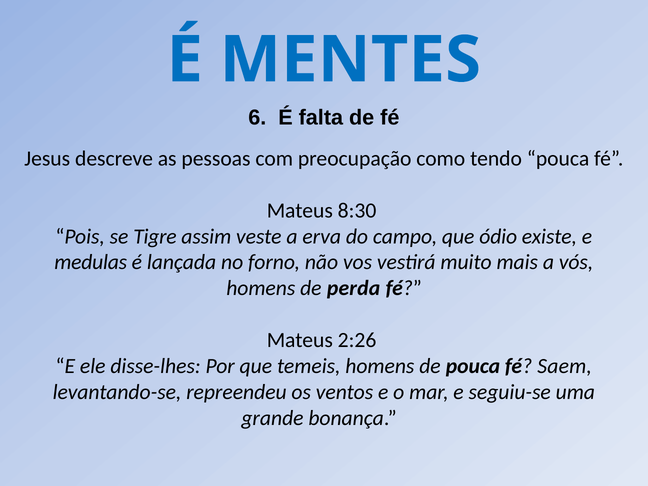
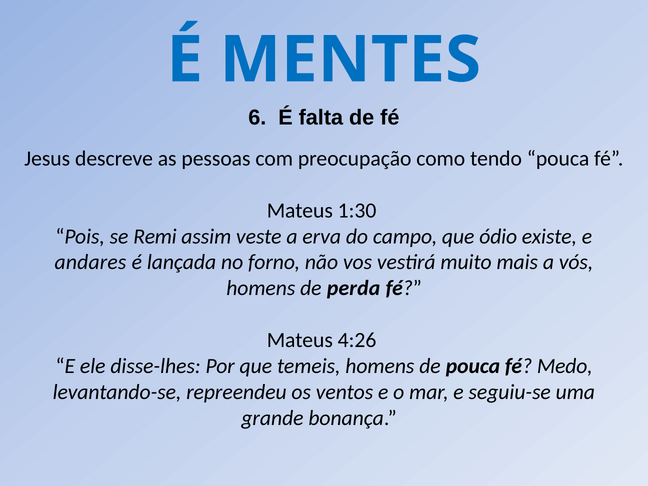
8:30: 8:30 -> 1:30 (357, 211)
Tigre: Tigre -> Remi (155, 236)
medulas: medulas -> andares (90, 262)
2:26: 2:26 -> 4:26 (357, 340)
Saem: Saem -> Medo (565, 366)
